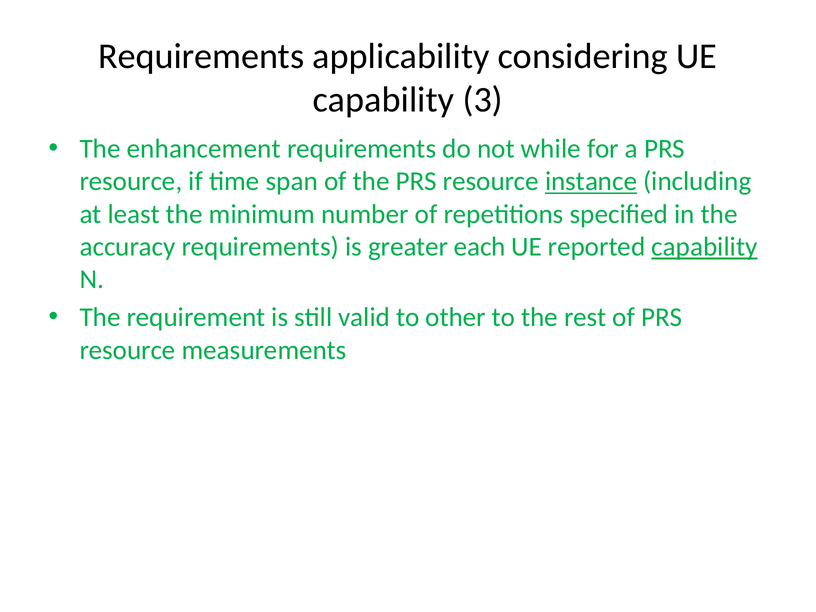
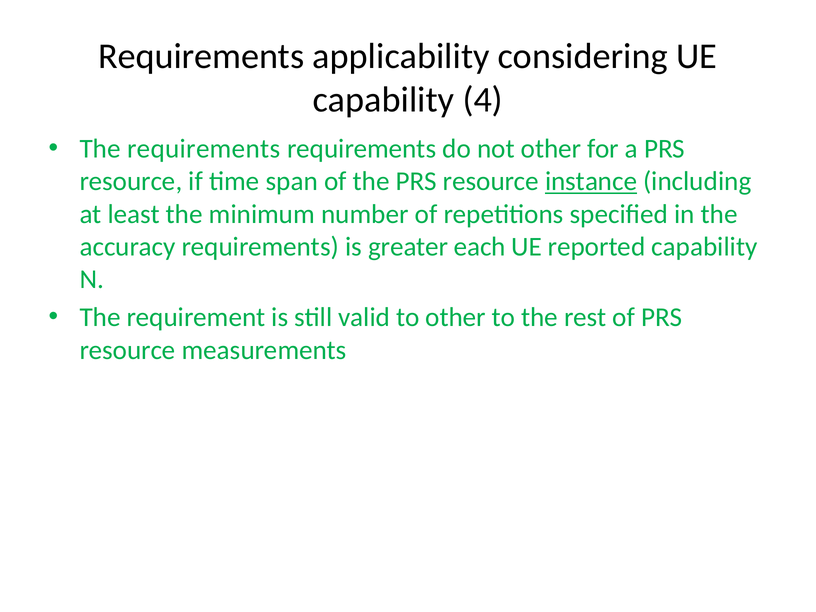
3: 3 -> 4 (483, 100)
The enhancement: enhancement -> requirements (204, 149)
not while: while -> other (551, 149)
capability underline: present -> none (704, 247)
